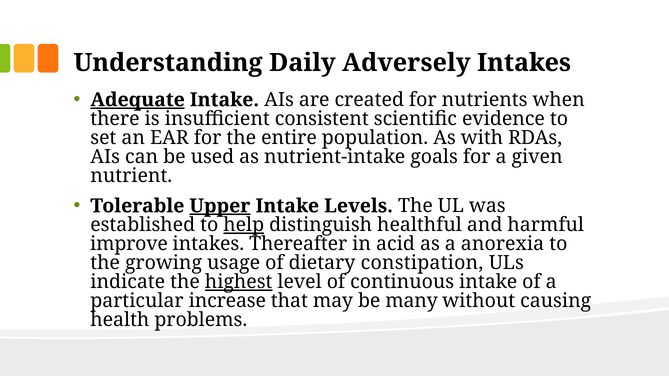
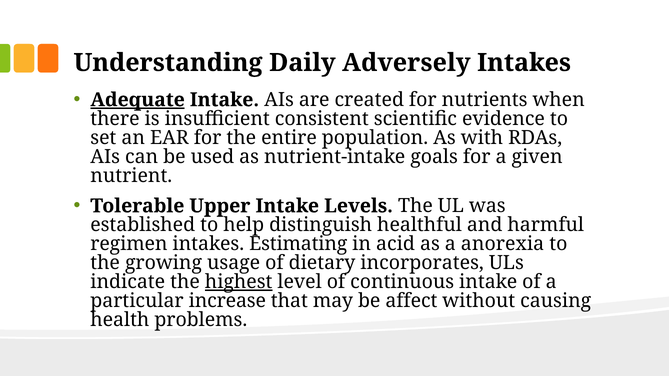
Upper underline: present -> none (220, 206)
help underline: present -> none (244, 225)
improve: improve -> regimen (129, 244)
Thereafter: Thereafter -> Estimating (298, 244)
constipation: constipation -> incorporates (422, 263)
many: many -> affect (411, 301)
